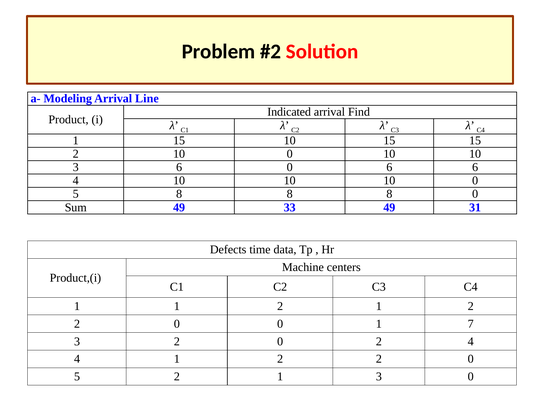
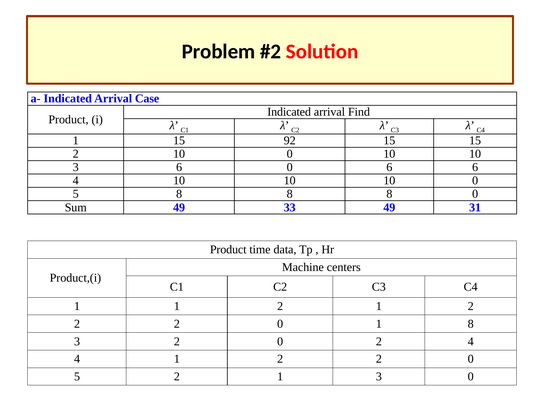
a- Modeling: Modeling -> Indicated (68, 99)
Line: Line -> Case (147, 99)
15 10: 10 -> 92 (290, 141)
Defects: Defects -> Product (228, 250)
0: 0 -> 2 (177, 324)
1 7: 7 -> 8 (471, 324)
